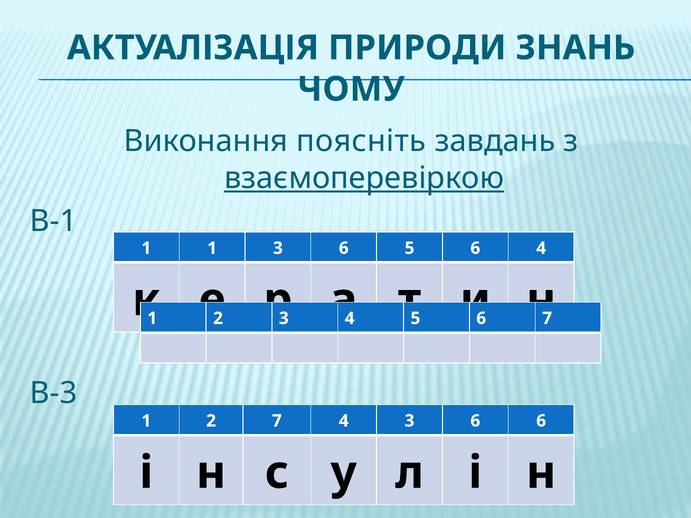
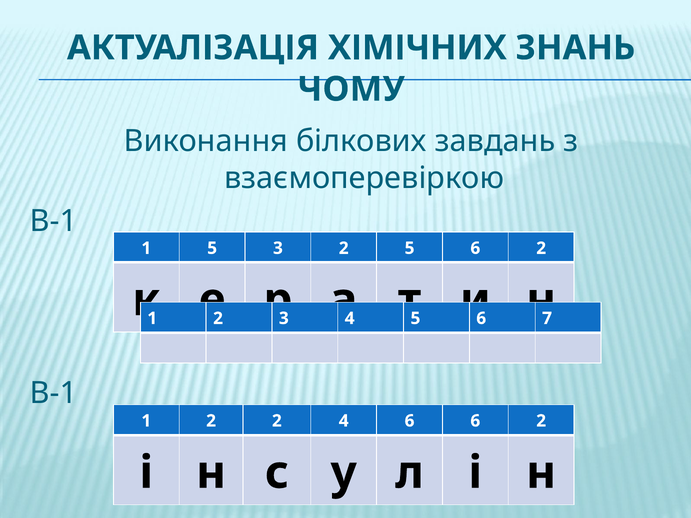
ПРИРОДИ: ПРИРОДИ -> ХІМІЧНИХ (417, 48)
поясніть: поясніть -> білкових (361, 141)
взаємоперевіркою underline: present -> none (364, 178)
1 1: 1 -> 5 (212, 248)
6: 6 -> 2 (344, 248)
5 6 4: 4 -> 2 (541, 248)
В-3: В-3 -> В-1 (54, 393)
2 7: 7 -> 2 (277, 421)
4 3: 3 -> 6 (410, 421)
6: 6 -> 2 (541, 421)
